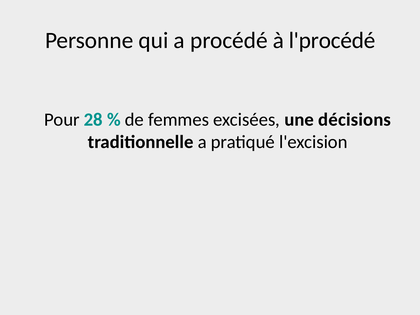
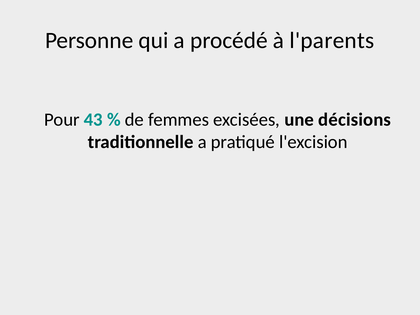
l'procédé: l'procédé -> l'parents (332, 40)
28: 28 -> 43 (93, 120)
